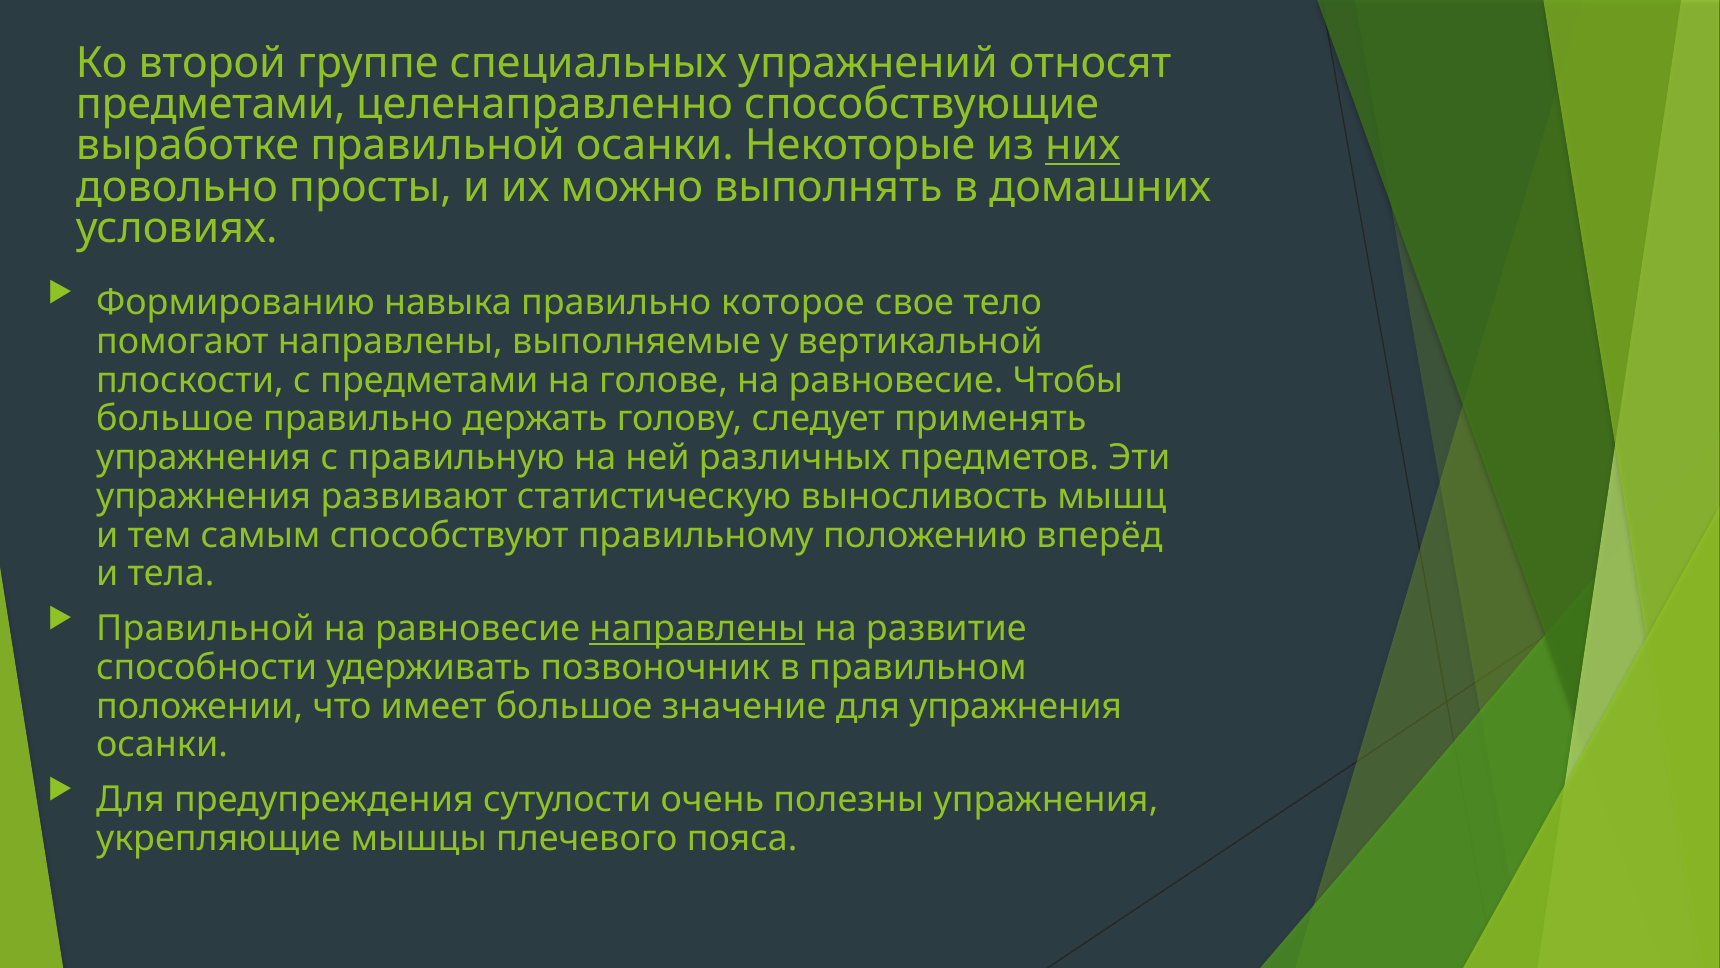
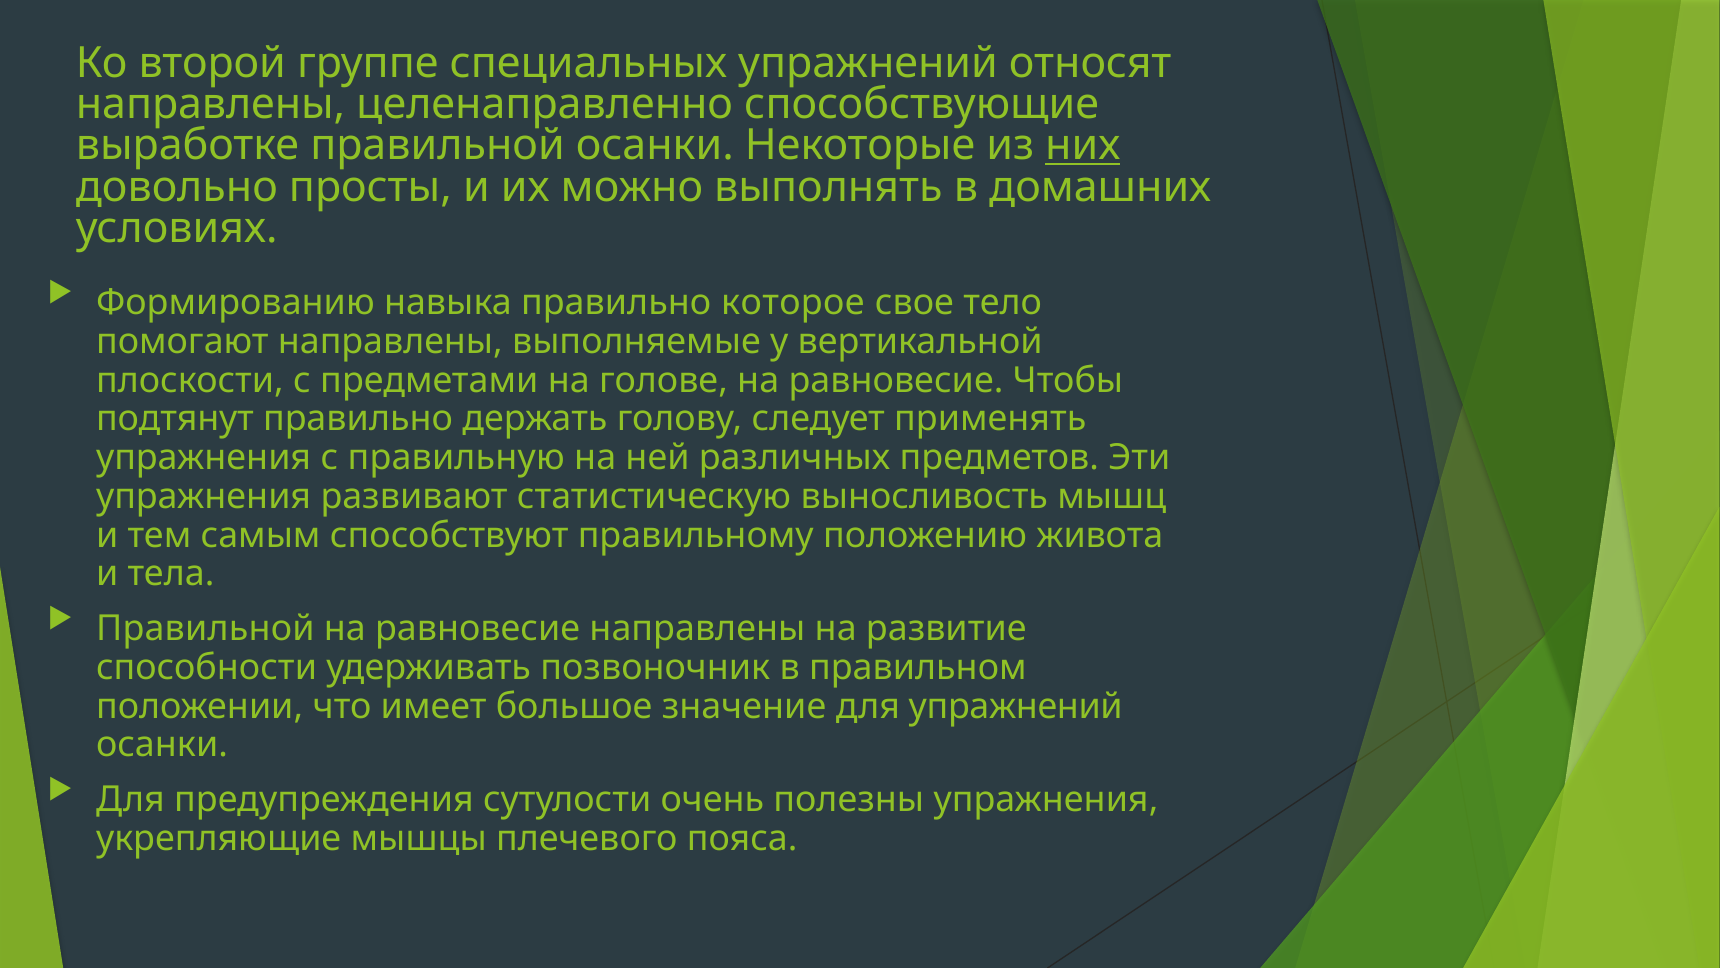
предметами: предметами -> направлены (211, 104)
большое: большое -> подтянут (175, 419)
вперёд: вперёд -> живота (1100, 535)
направлены underline: present -> none (697, 628)
для упражнения: упражнения -> упражнений (1016, 706)
